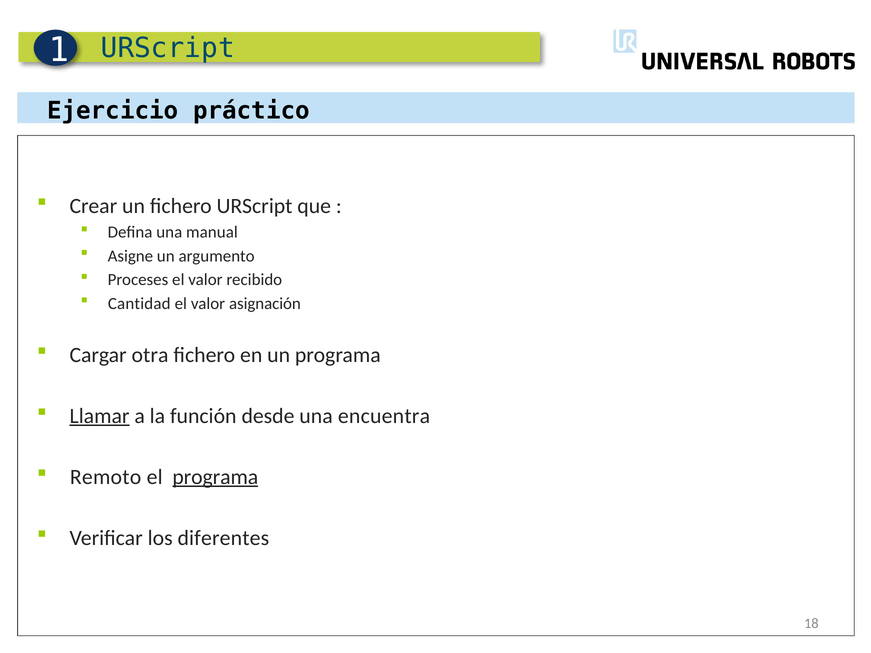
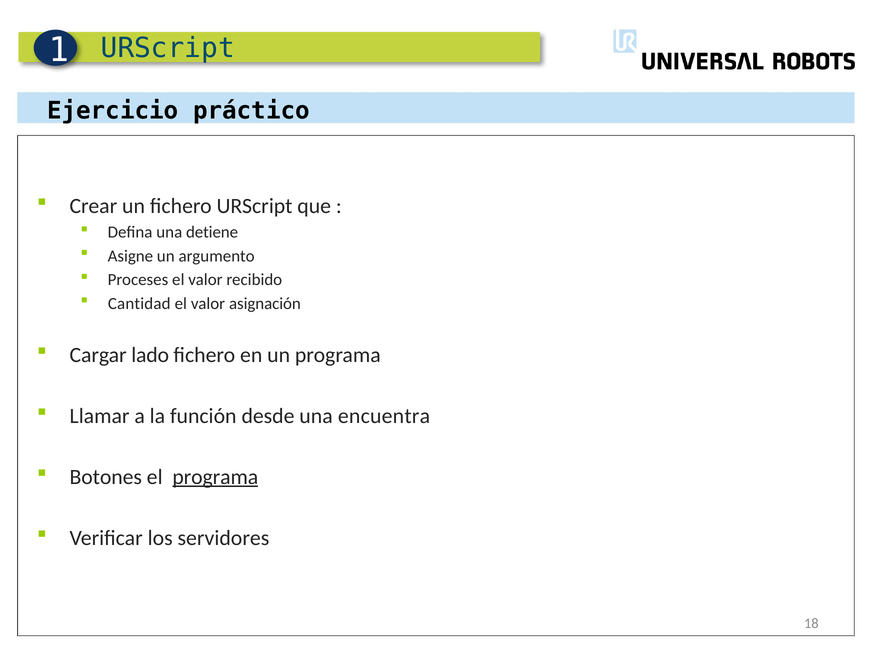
manual: manual -> detiene (212, 232)
otra: otra -> lado (150, 355)
Llamar underline: present -> none (100, 416)
Remoto: Remoto -> Botones (106, 477)
diferentes: diferentes -> servidores (223, 538)
